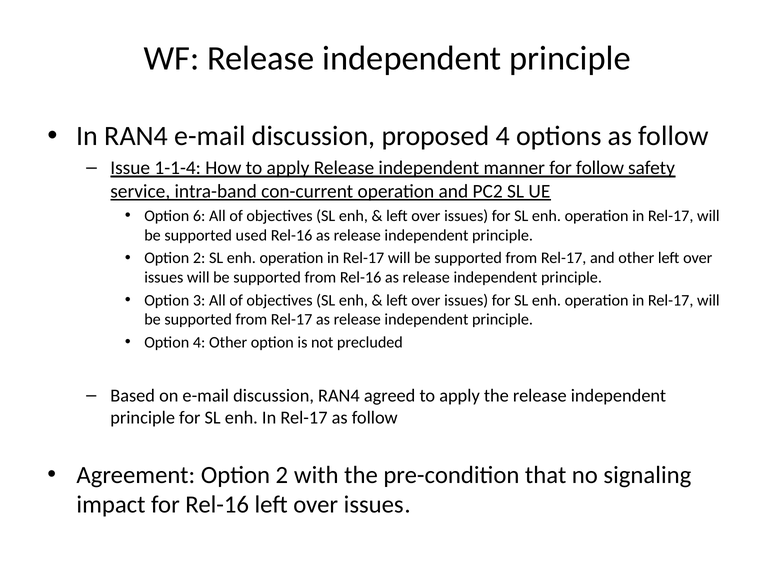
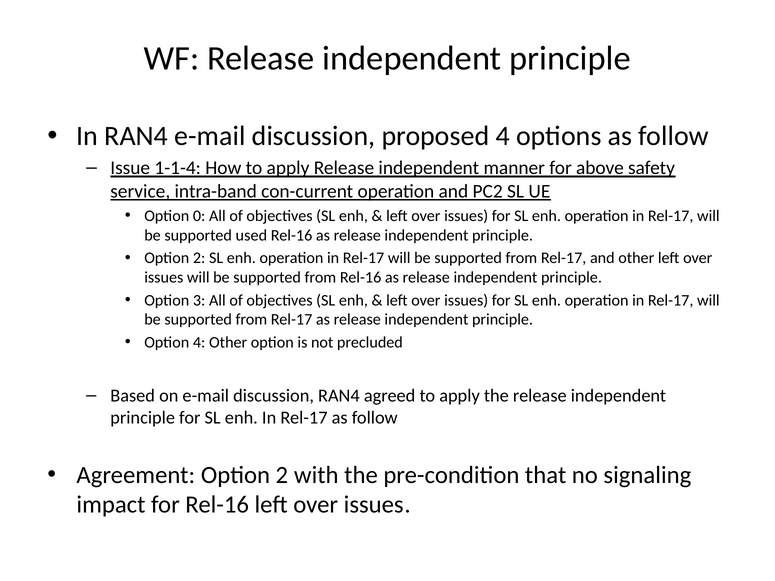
for follow: follow -> above (600, 168)
6: 6 -> 0 (199, 216)
